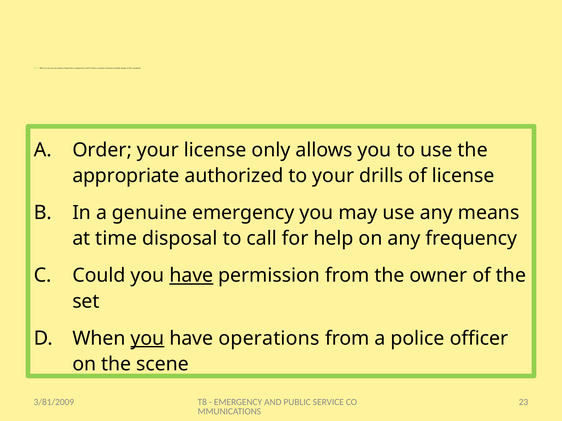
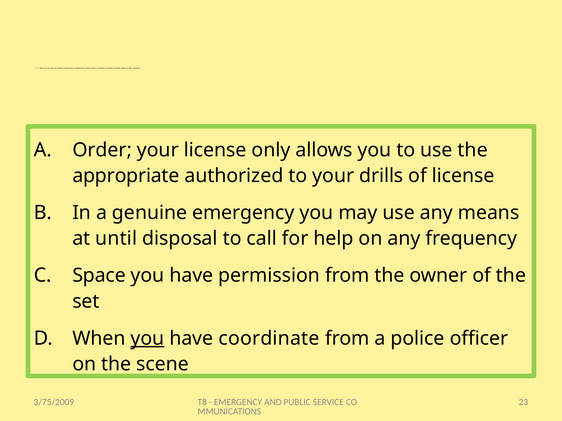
time: time -> until (116, 239)
Could: Could -> Space (99, 276)
have underline: present -> none (191, 276)
operations: operations -> coordinate (269, 339)
3/81/2009: 3/81/2009 -> 3/75/2009 (54, 403)
